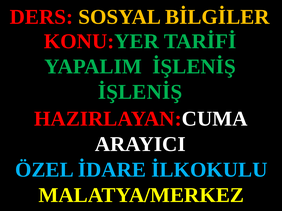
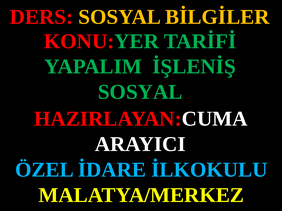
İŞLENİŞ: İŞLENİŞ -> SOSYAL (140, 92)
